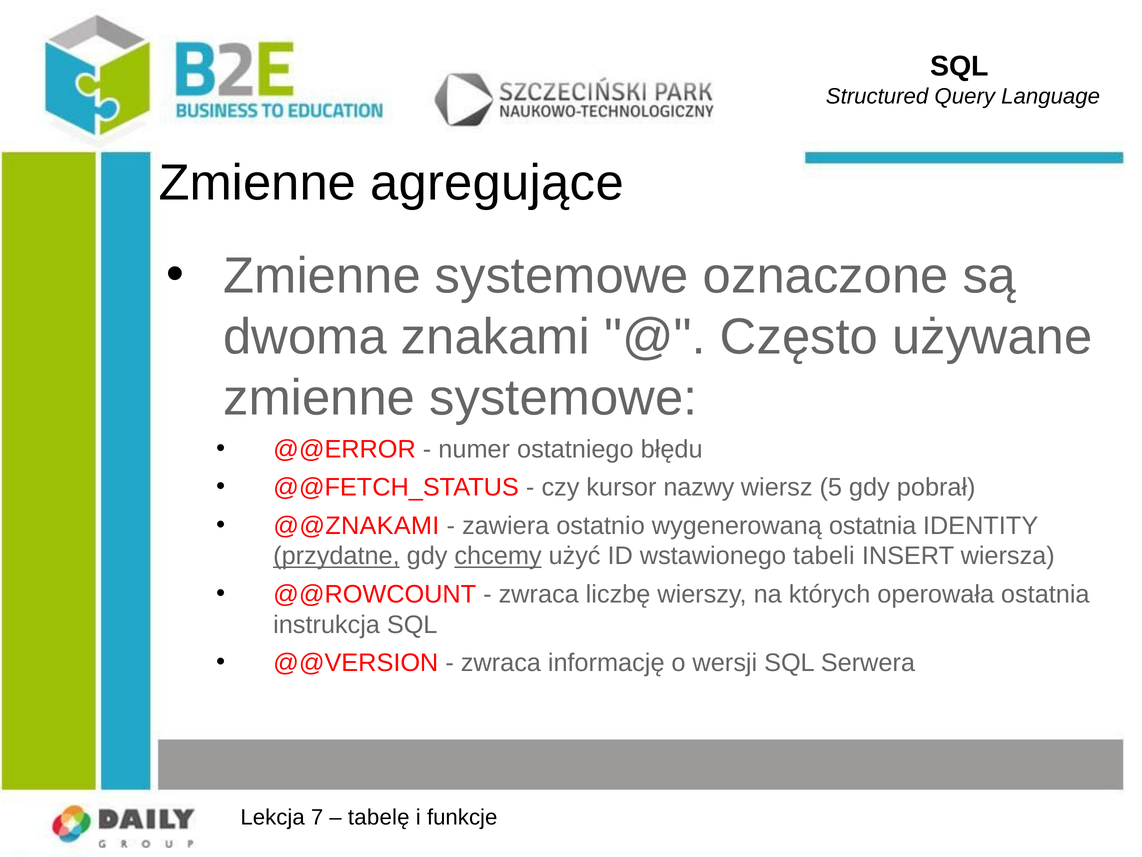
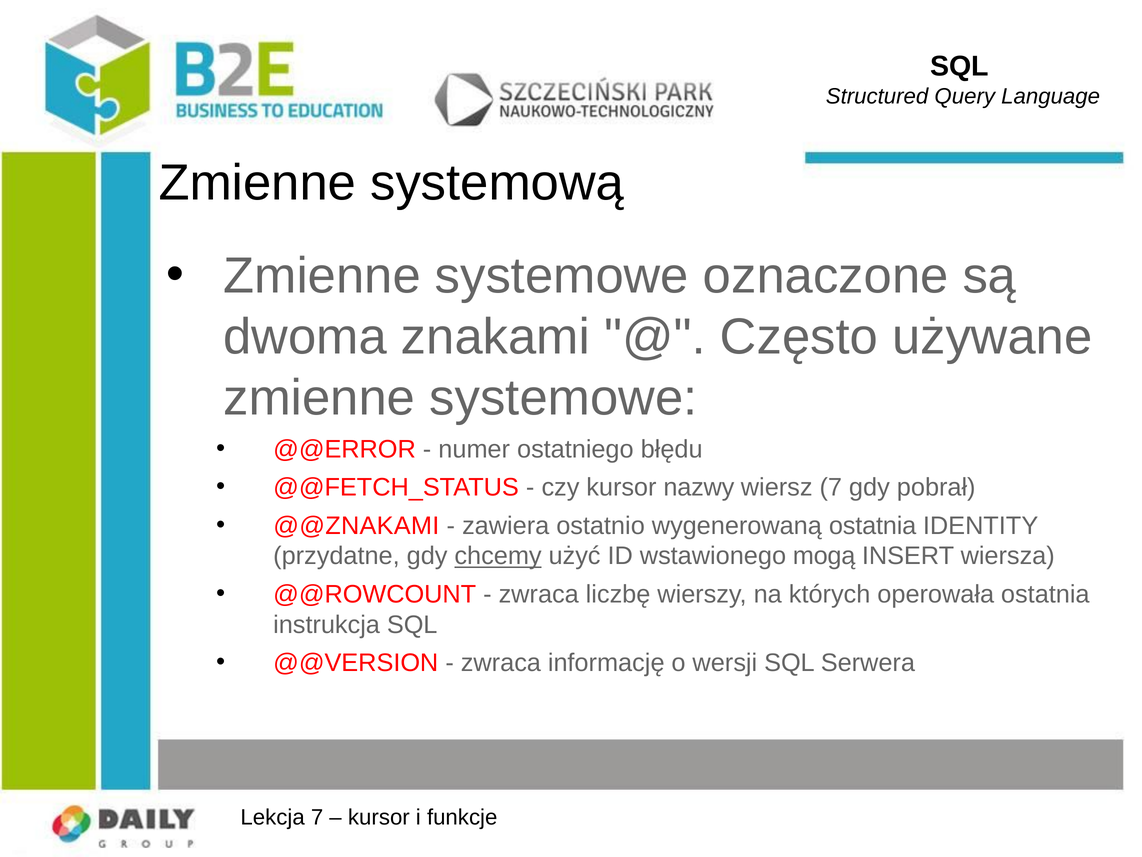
agregujące: agregujące -> systemową (497, 183)
wiersz 5: 5 -> 7 (831, 487)
przydatne underline: present -> none (336, 556)
tabeli: tabeli -> mogą (824, 556)
tabelę: tabelę -> kursor (379, 817)
